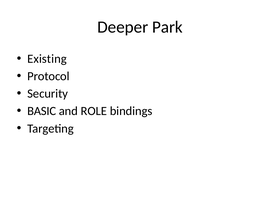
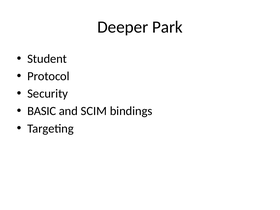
Existing: Existing -> Student (47, 59)
ROLE: ROLE -> SCIM (94, 111)
